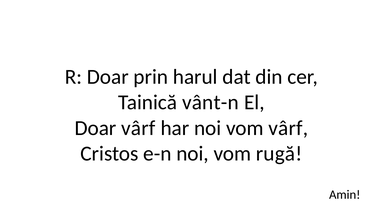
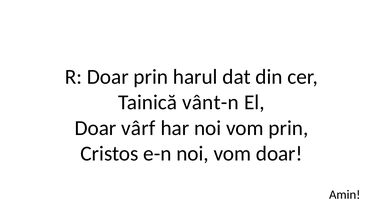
vom vârf: vârf -> prin (288, 128)
vom rugă: rugă -> doar (279, 153)
